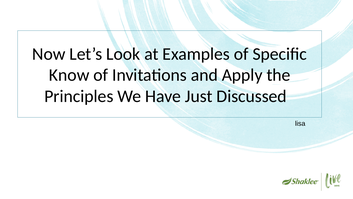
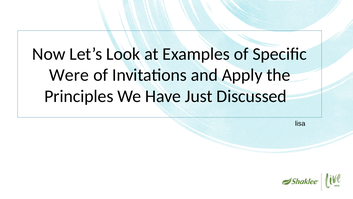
Know: Know -> Were (69, 75)
